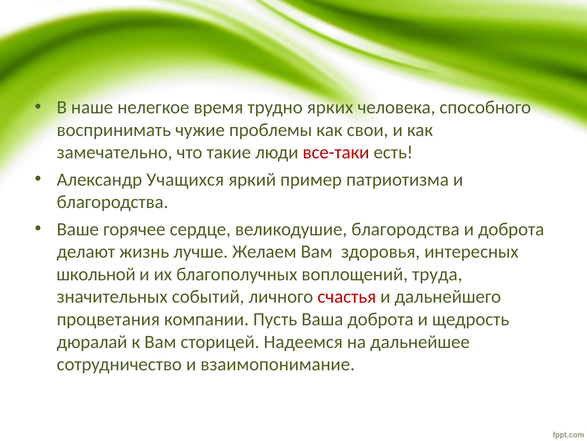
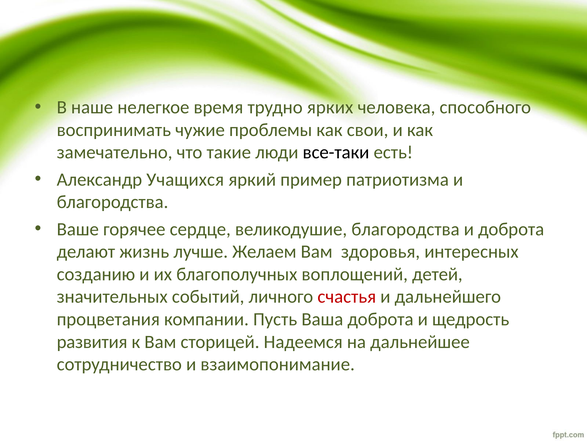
все-таки colour: red -> black (336, 152)
школьной: школьной -> созданию (96, 274)
труда: труда -> детей (437, 274)
дюралай: дюралай -> развития (92, 341)
